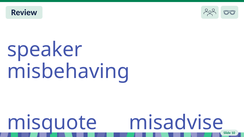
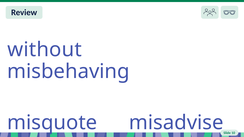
speaker: speaker -> without (45, 50)
